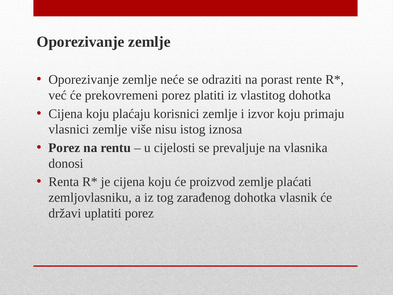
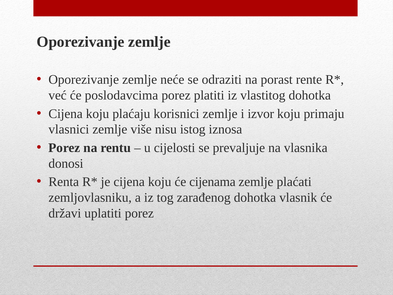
prekovremeni: prekovremeni -> poslodavcima (121, 95)
proizvod: proizvod -> cijenama (212, 182)
